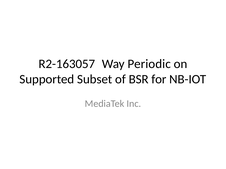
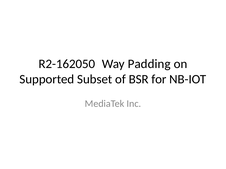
R2-163057: R2-163057 -> R2-162050 (67, 64)
Periodic: Periodic -> Padding (149, 64)
